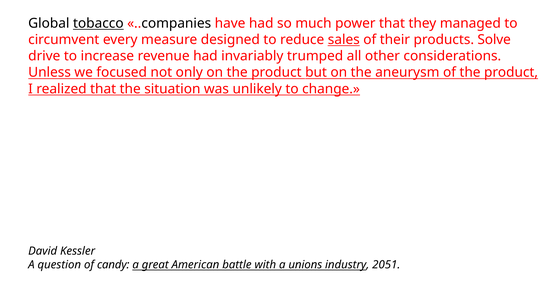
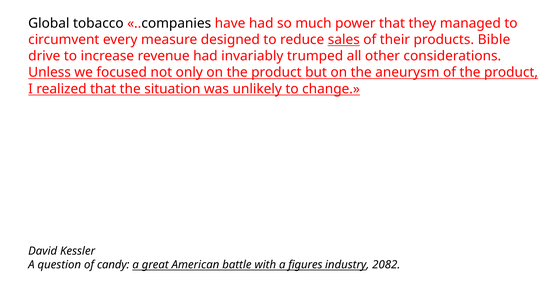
tobacco underline: present -> none (98, 23)
Solve: Solve -> Bible (494, 40)
unions: unions -> figures (305, 265)
2051: 2051 -> 2082 (386, 265)
